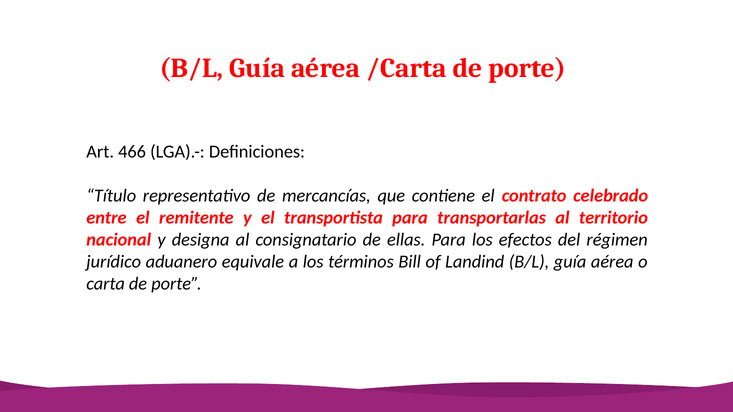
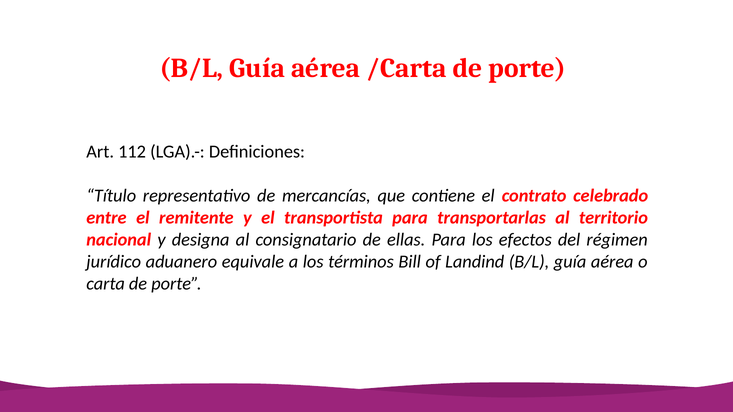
466: 466 -> 112 (132, 152)
